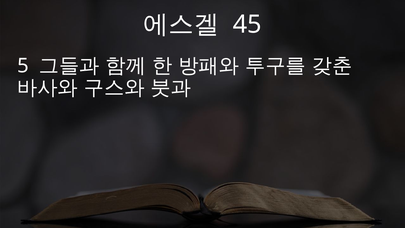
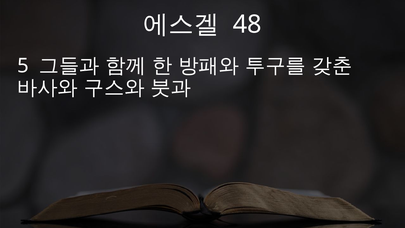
45: 45 -> 48 (247, 24)
